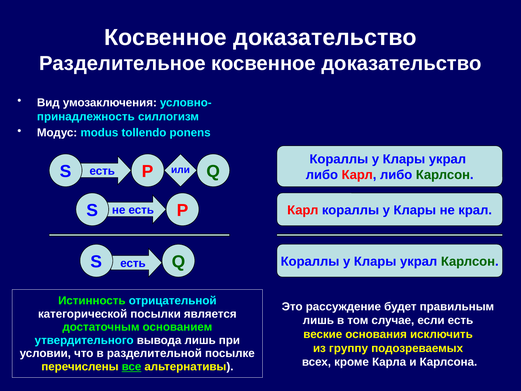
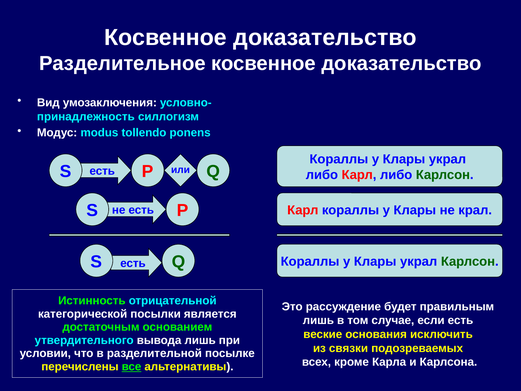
группу: группу -> связки (349, 348)
